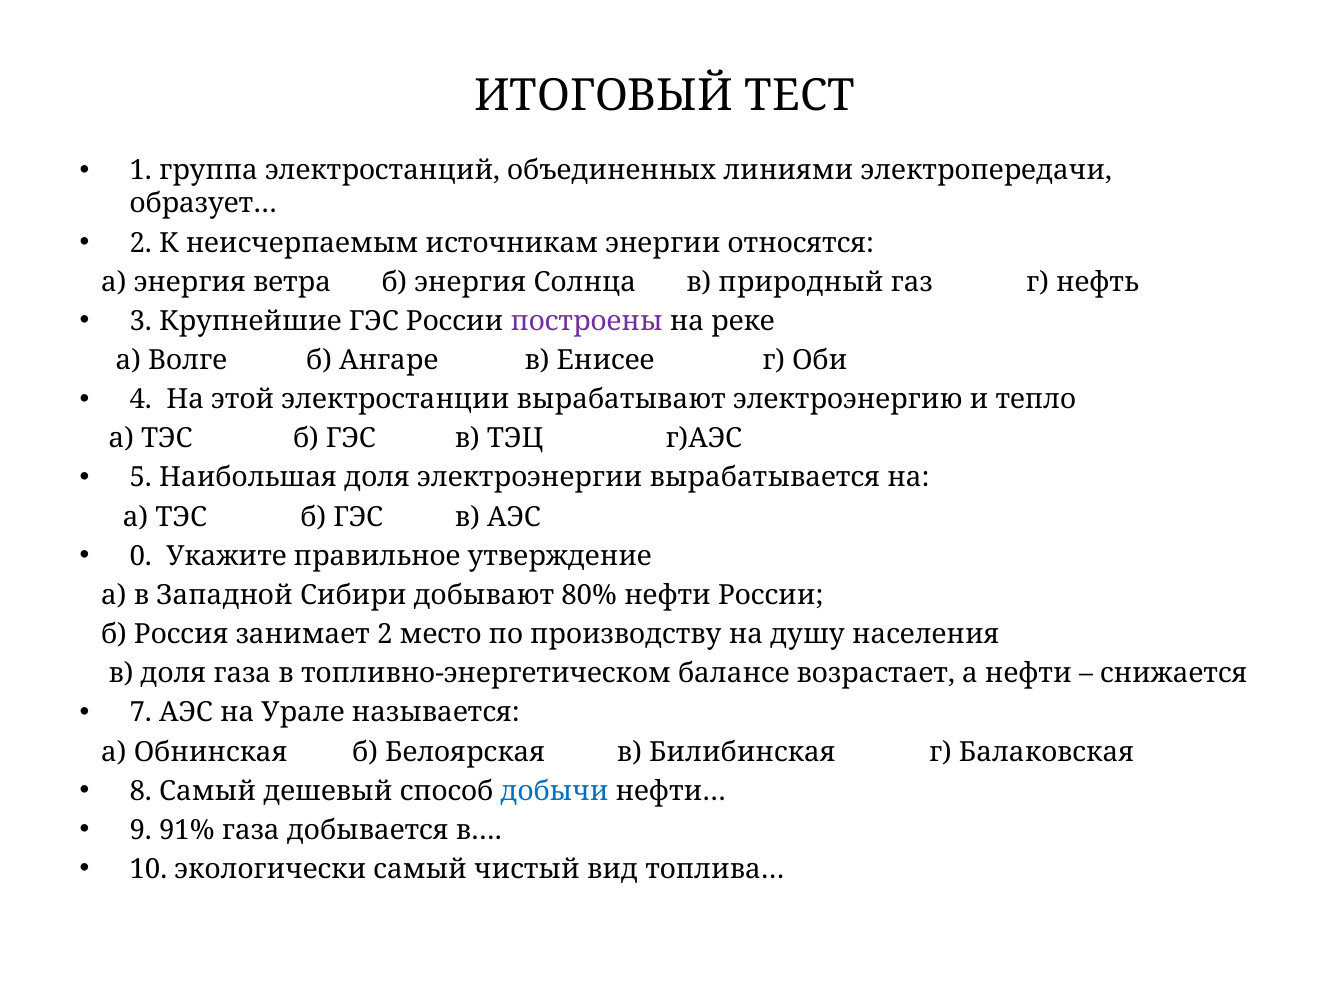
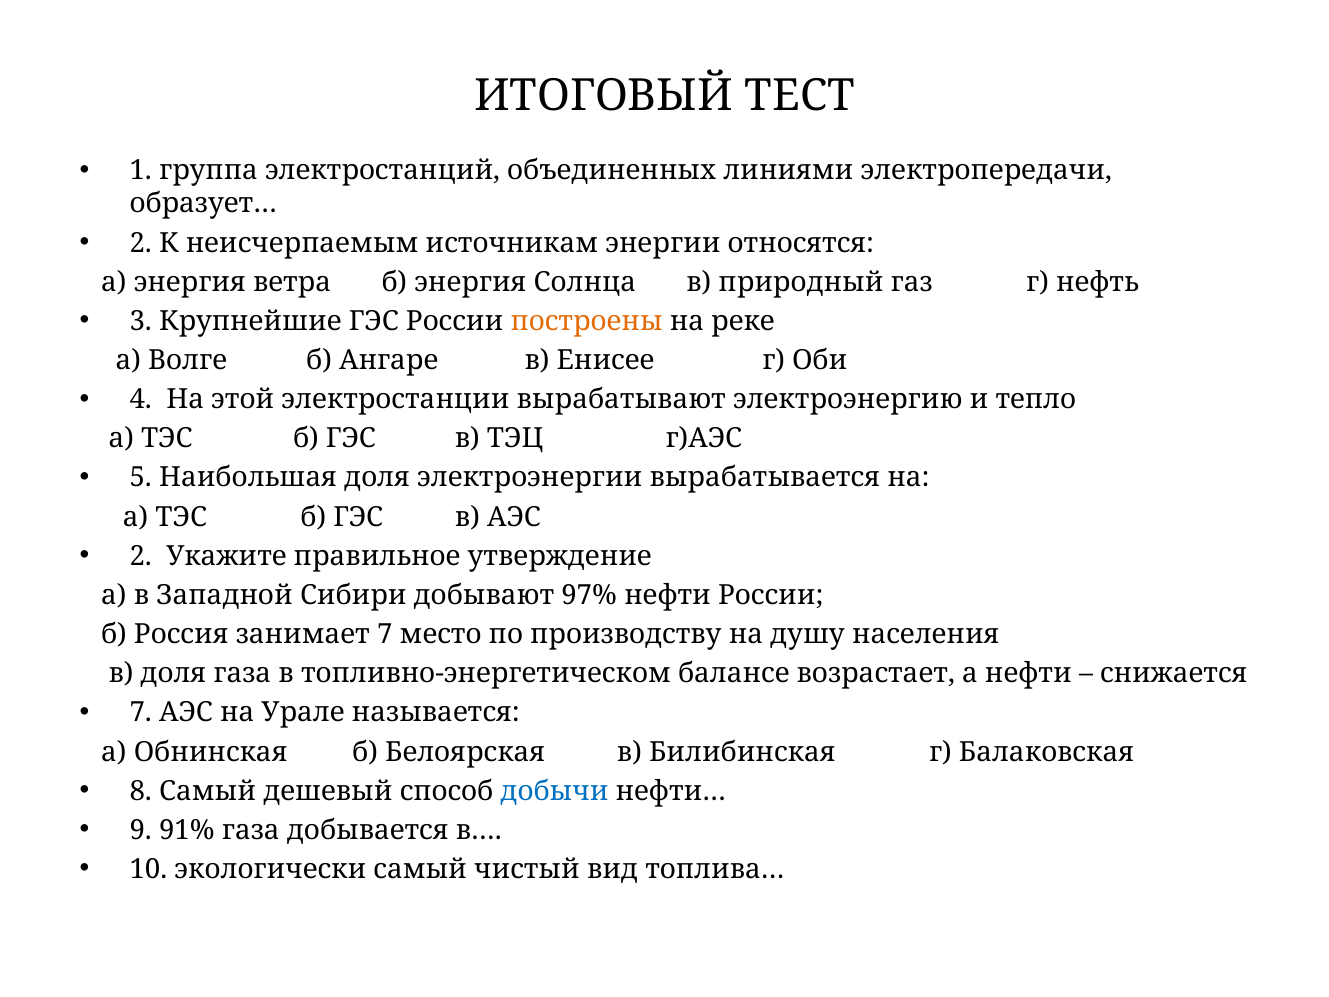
построены colour: purple -> orange (587, 321)
0: 0 -> 2 (141, 556)
80%: 80% -> 97% (589, 595)
занимает 2: 2 -> 7 (385, 634)
